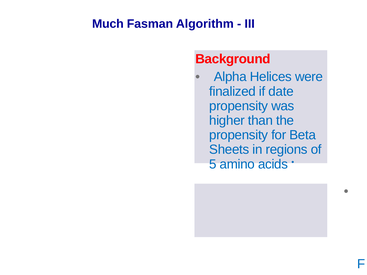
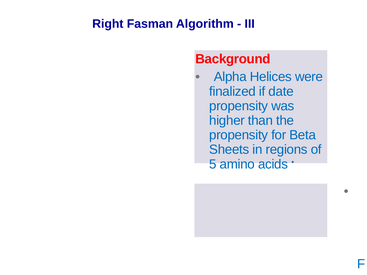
Much: Much -> Right (108, 24)
